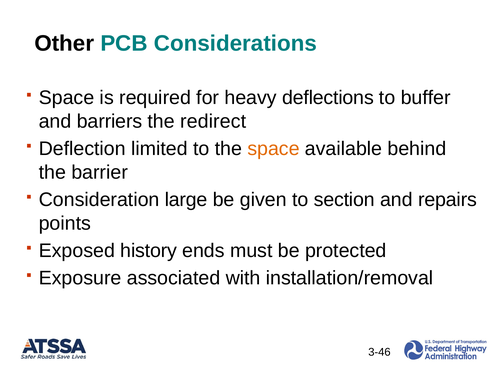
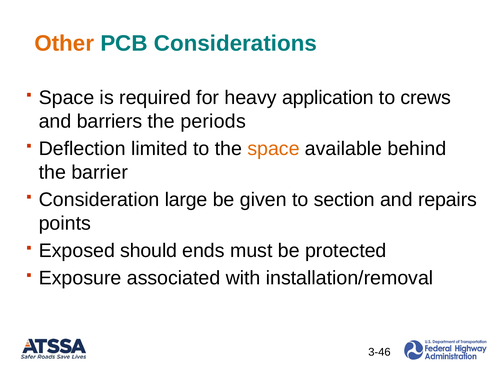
Other colour: black -> orange (64, 44)
deflections: deflections -> application (328, 98)
buffer: buffer -> crews (426, 98)
redirect: redirect -> periods (213, 121)
history: history -> should (149, 251)
